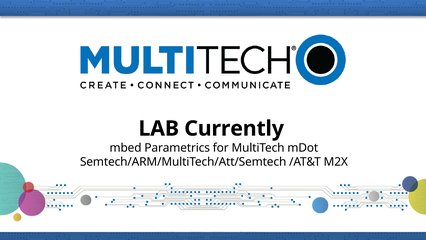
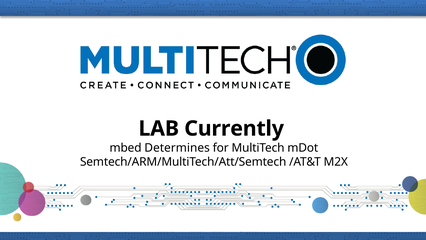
Parametrics: Parametrics -> Determines (177, 148)
